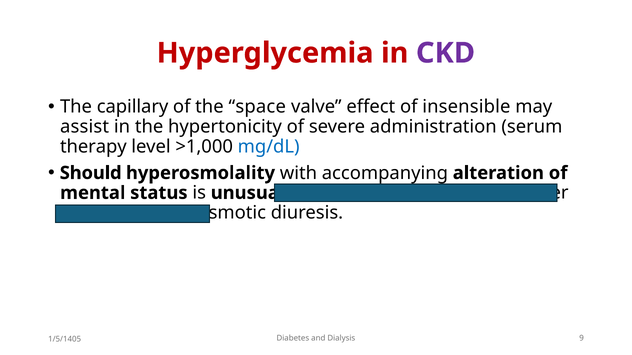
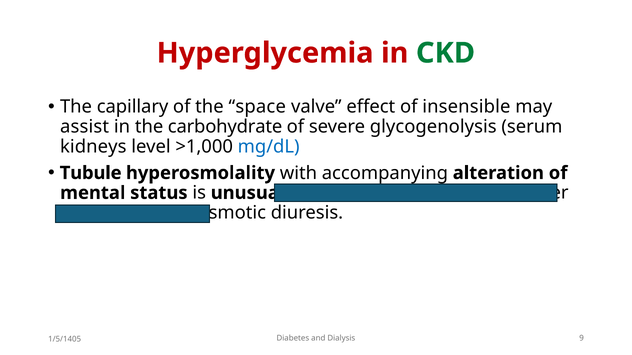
CKD colour: purple -> green (445, 53)
hypertonicity: hypertonicity -> carbohydrate (225, 127)
administration: administration -> glycogenolysis (433, 127)
therapy: therapy -> kidneys (93, 147)
Should: Should -> Tubule (91, 173)
